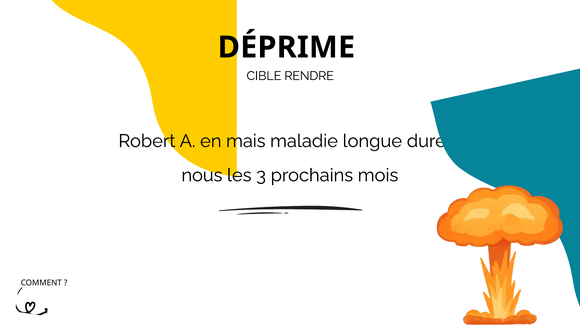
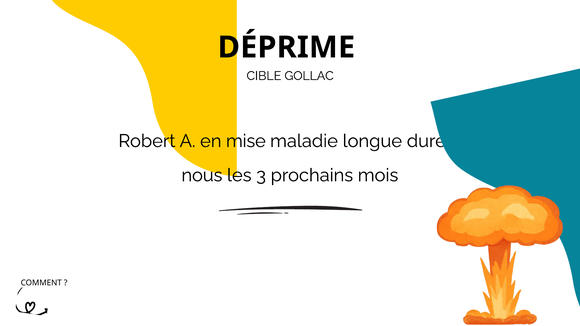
RENDRE: RENDRE -> GOLLAC (309, 76)
mais: mais -> mise (246, 141)
